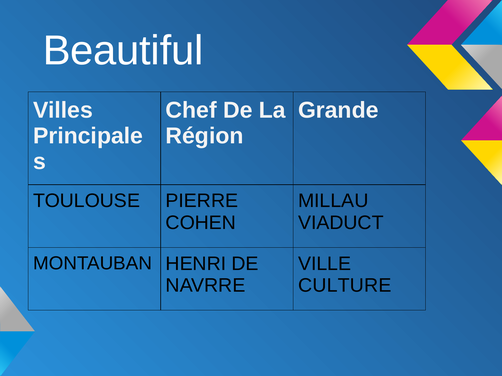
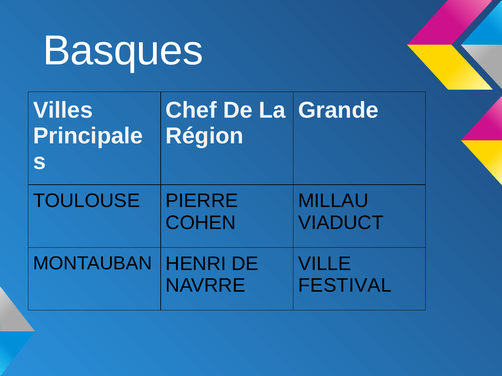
Beautiful: Beautiful -> Basques (123, 51)
CULTURE: CULTURE -> FESTIVAL (345, 286)
